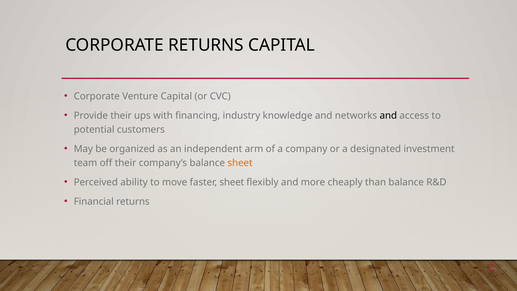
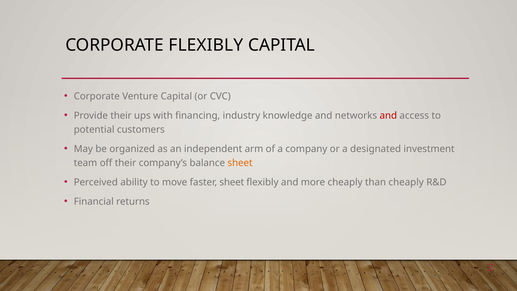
CORPORATE RETURNS: RETURNS -> FLEXIBLY (206, 45)
and colour: black -> red (388, 116)
than balance: balance -> cheaply (406, 182)
